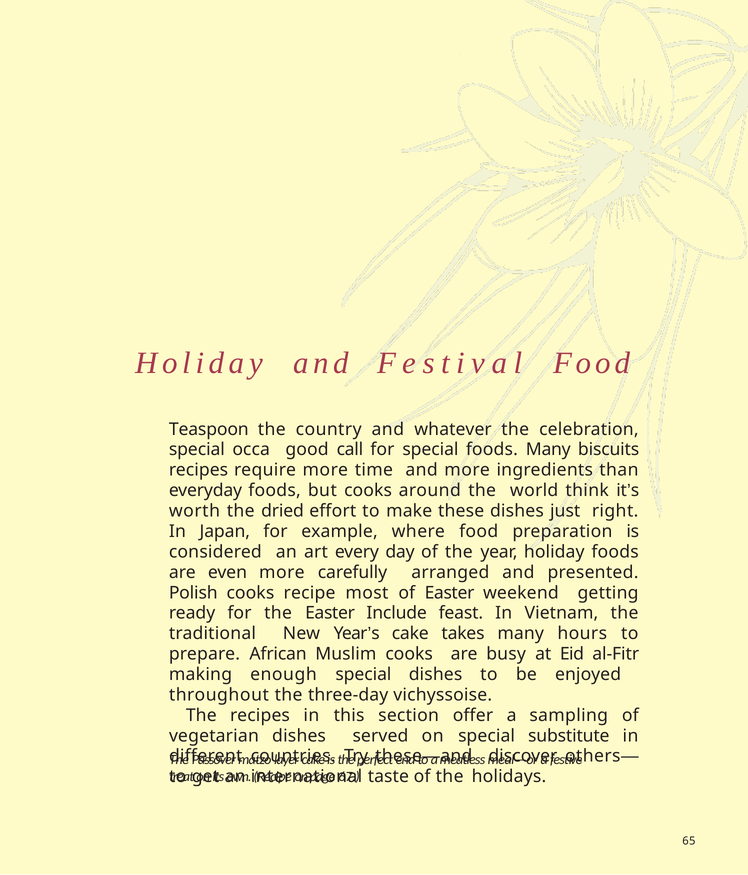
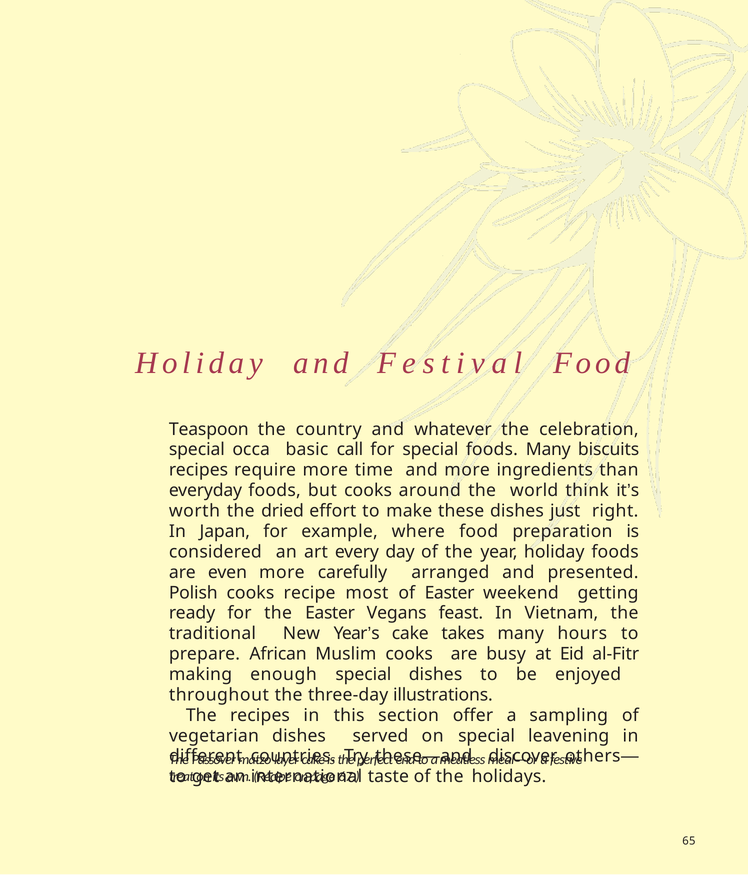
good: good -> basic (307, 450)
Include: Include -> Vegans (397, 613)
vichyssoise: vichyssoise -> illustrations (443, 695)
substitute: substitute -> leavening (569, 736)
